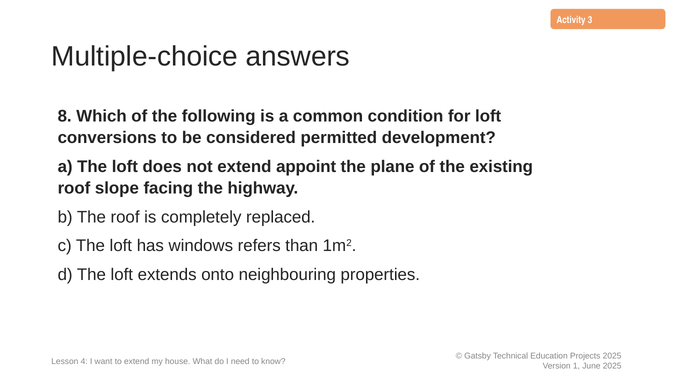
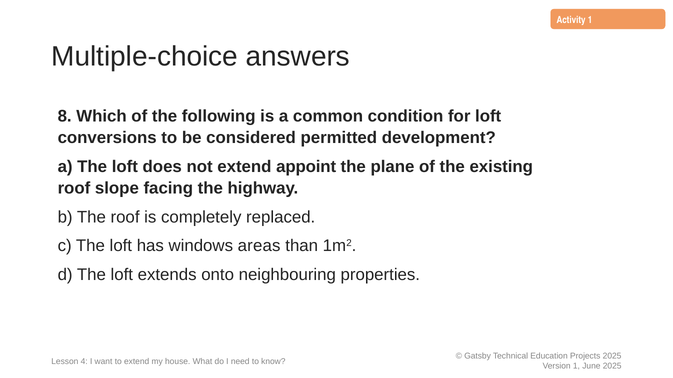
Activity 3: 3 -> 1 (590, 20)
refers: refers -> areas (259, 246)
